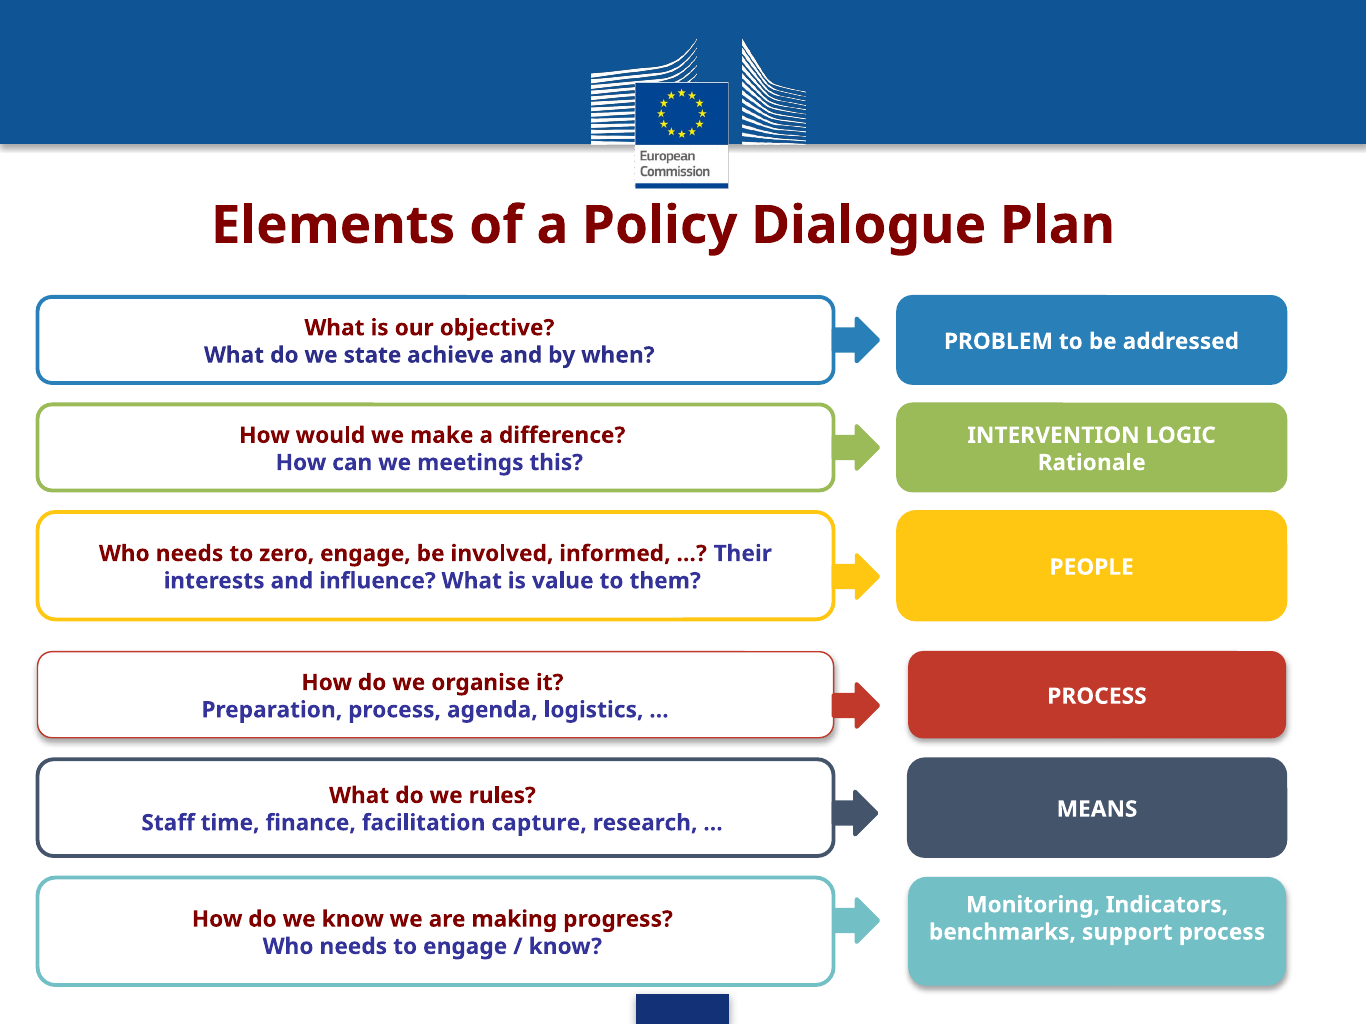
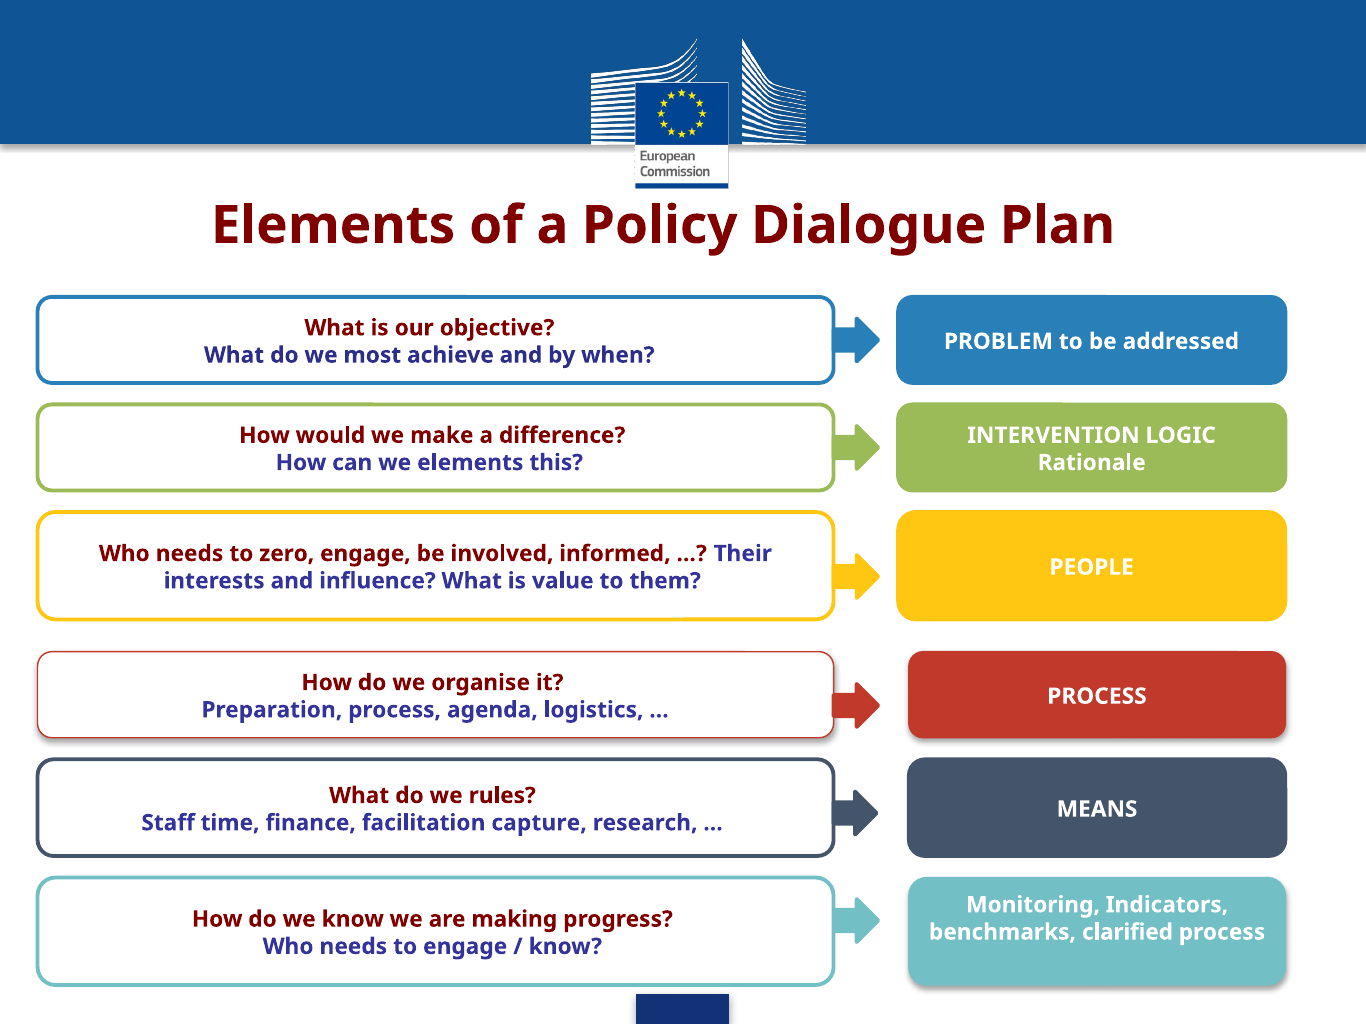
state: state -> most (372, 355)
we meetings: meetings -> elements (470, 463)
support: support -> clarified (1127, 933)
